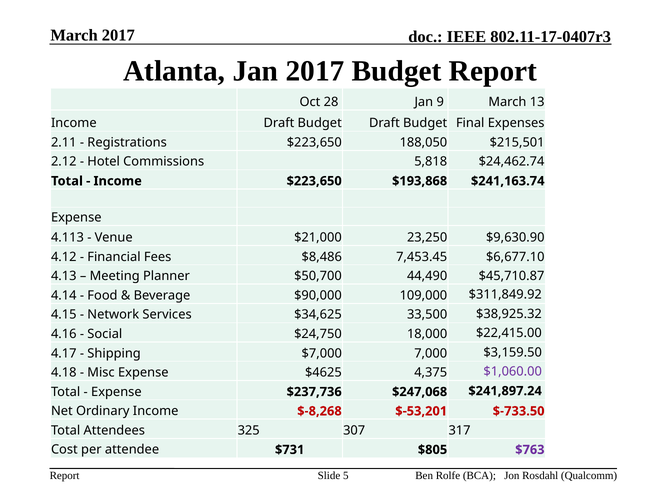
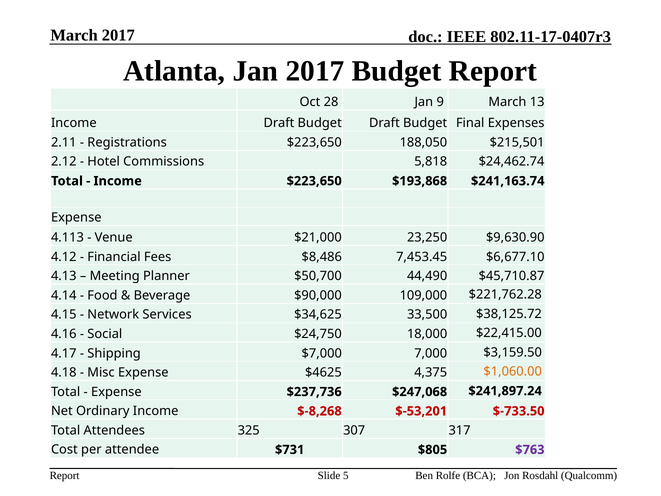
$311,849.92: $311,849.92 -> $221,762.28 (505, 294)
$38,925.32: $38,925.32 -> $38,125.72 (509, 314)
$1,060.00 colour: purple -> orange (513, 371)
